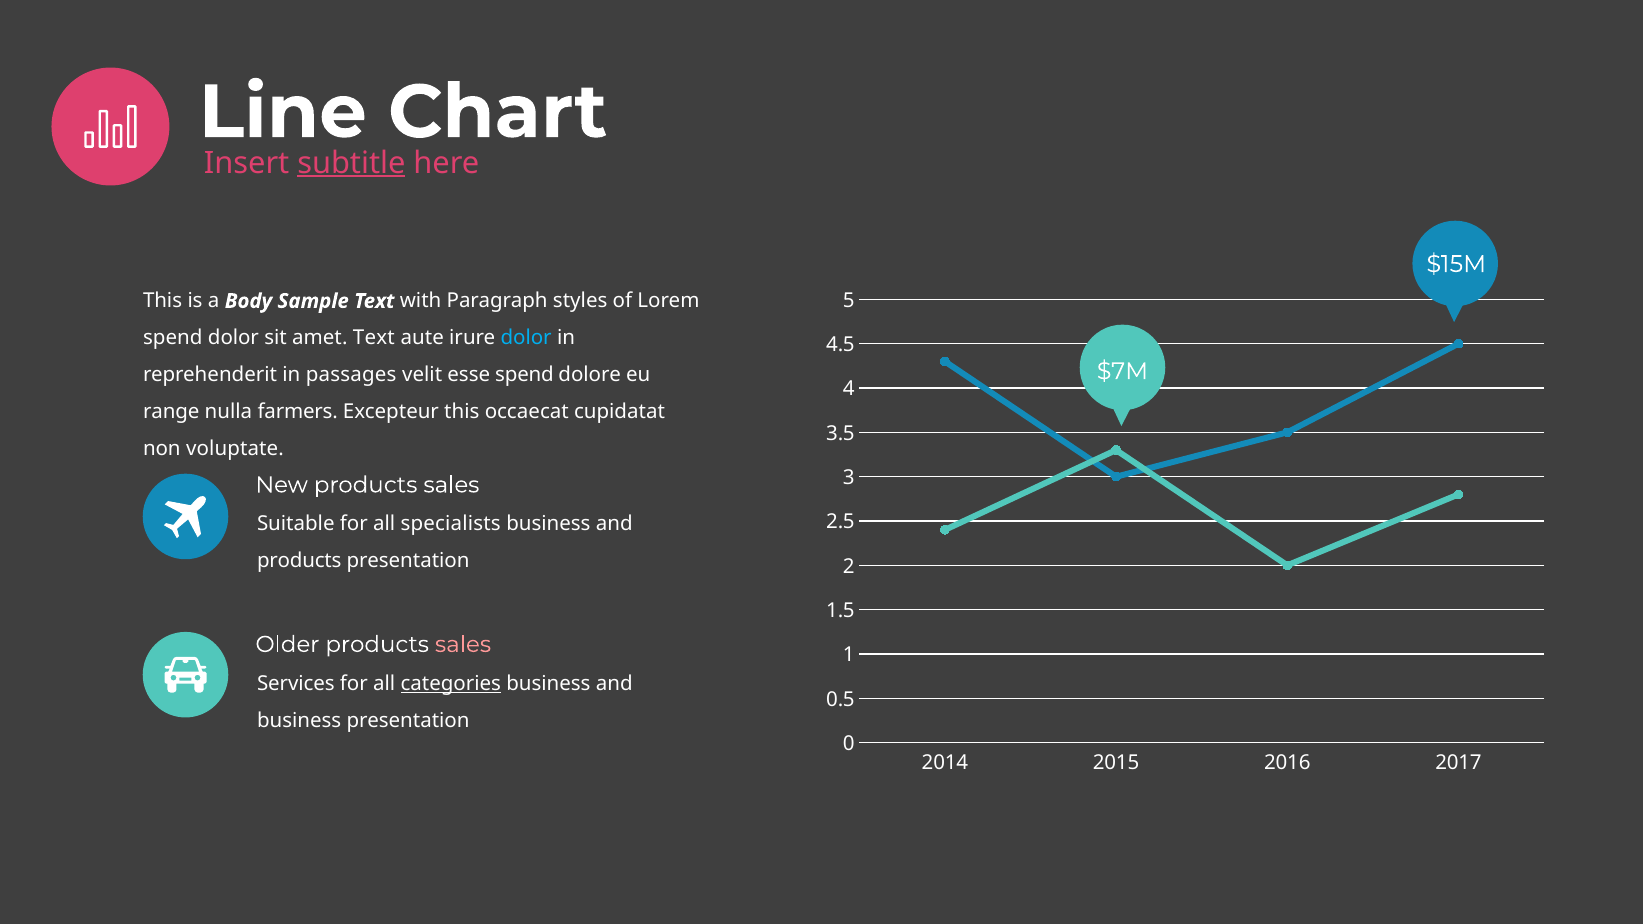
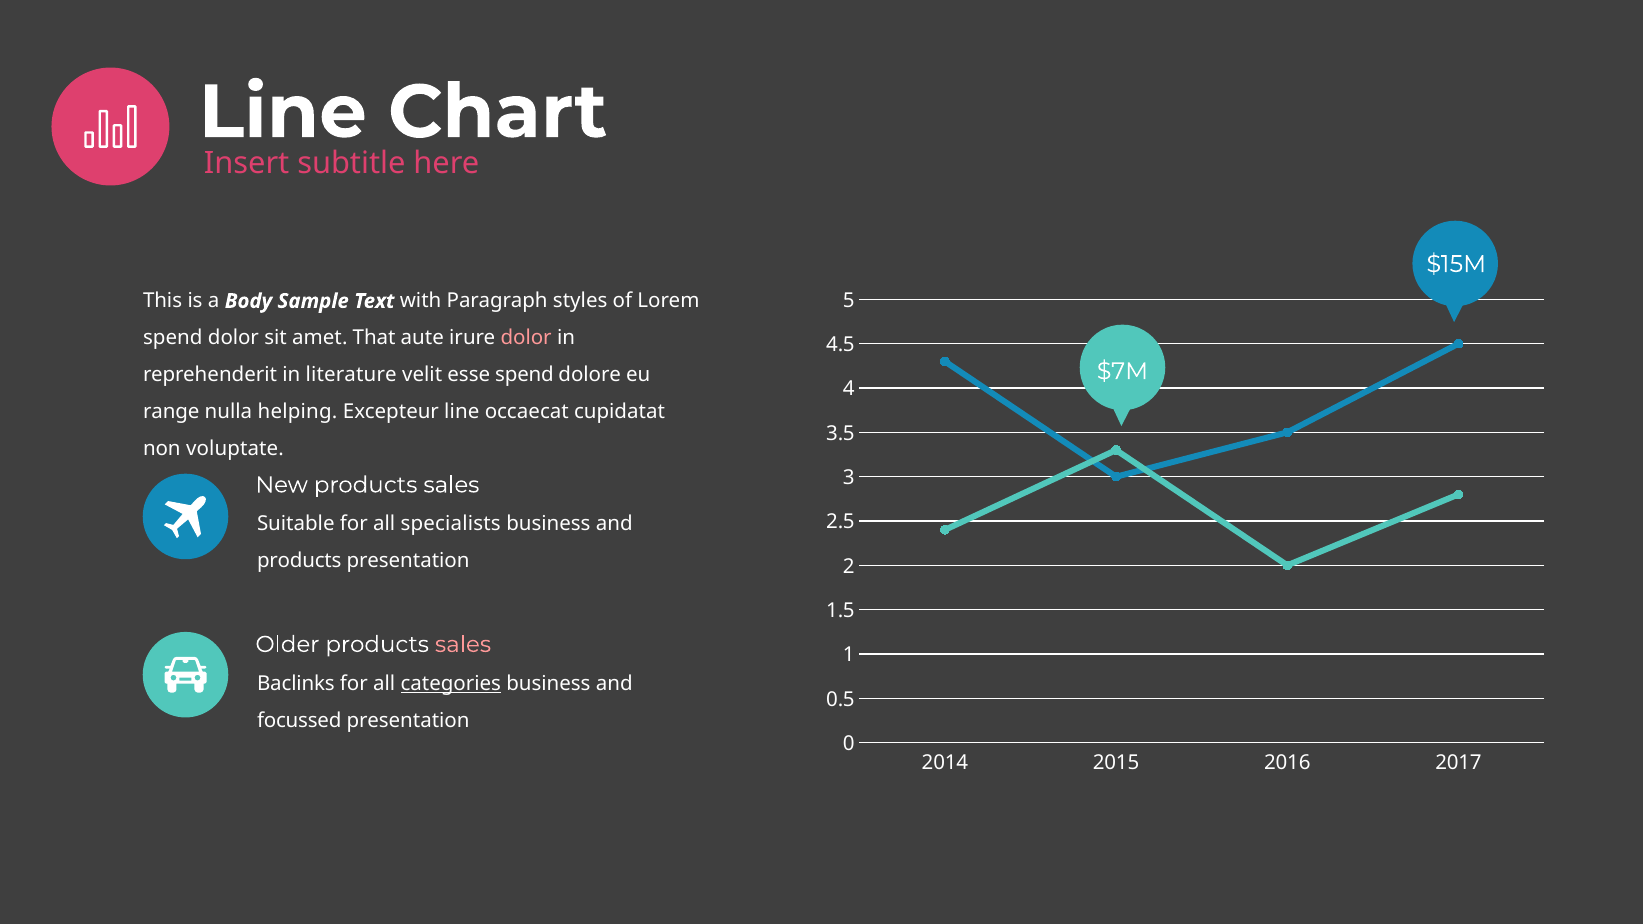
subtitle underline: present -> none (351, 163)
amet Text: Text -> That (374, 338)
dolor colour: light blue -> pink (526, 338)
passages: passages -> literature (351, 375)
farmers: farmers -> helping (297, 412)
Excepteur this: this -> line (462, 412)
Services: Services -> Baclinks (296, 684)
business: business -> focussed (299, 721)
